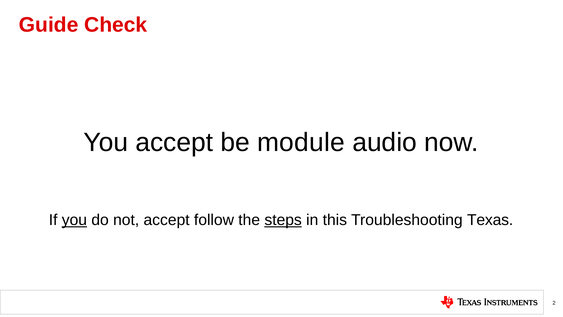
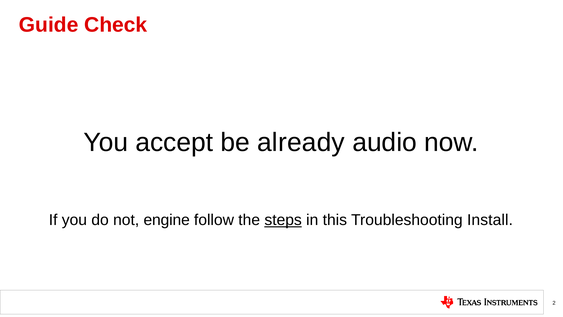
module: module -> already (301, 142)
you underline: present -> none (74, 220)
not accept: accept -> engine (167, 220)
Texas: Texas -> Install (490, 220)
